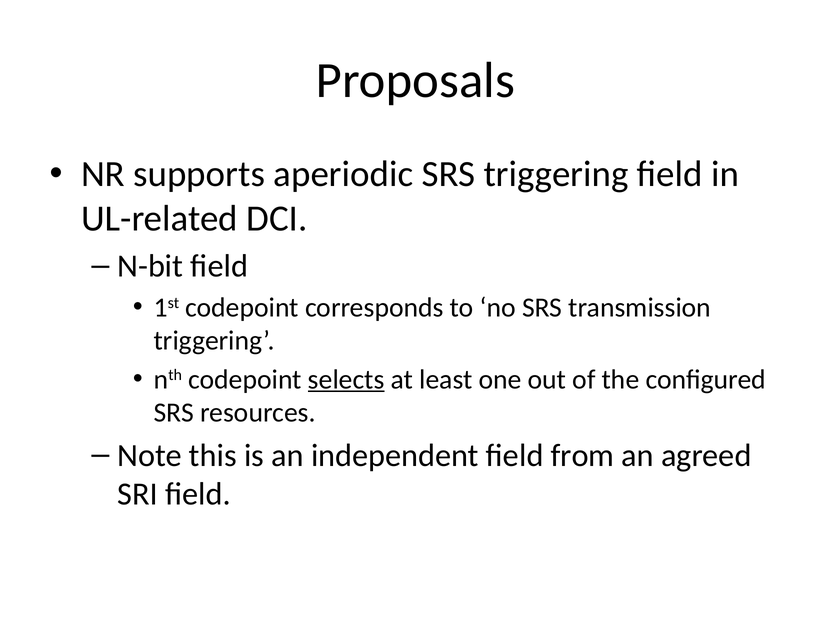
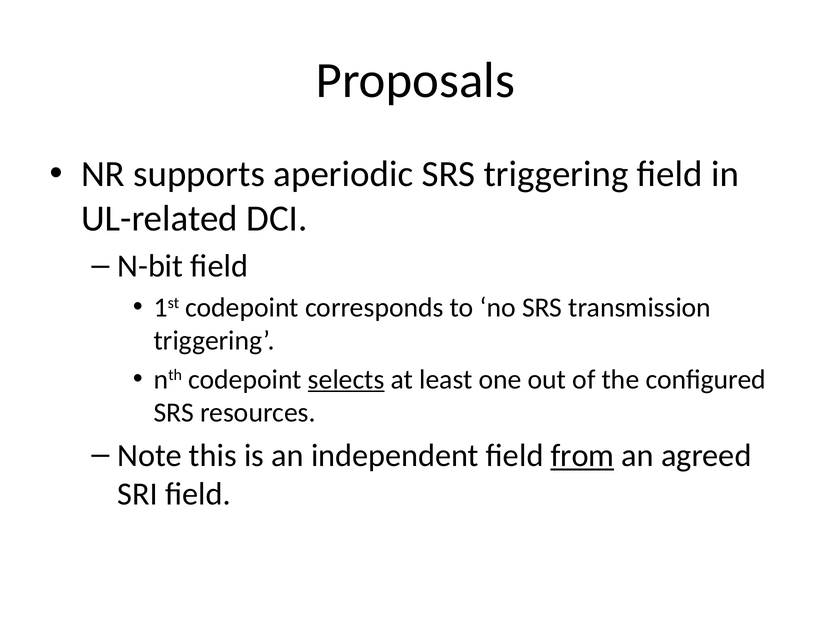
from underline: none -> present (582, 456)
